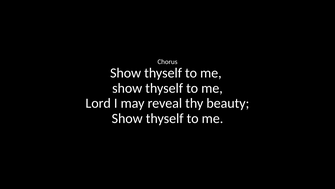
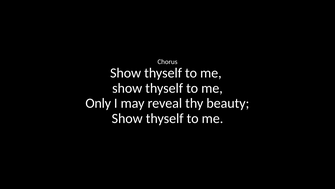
Lord: Lord -> Only (98, 103)
